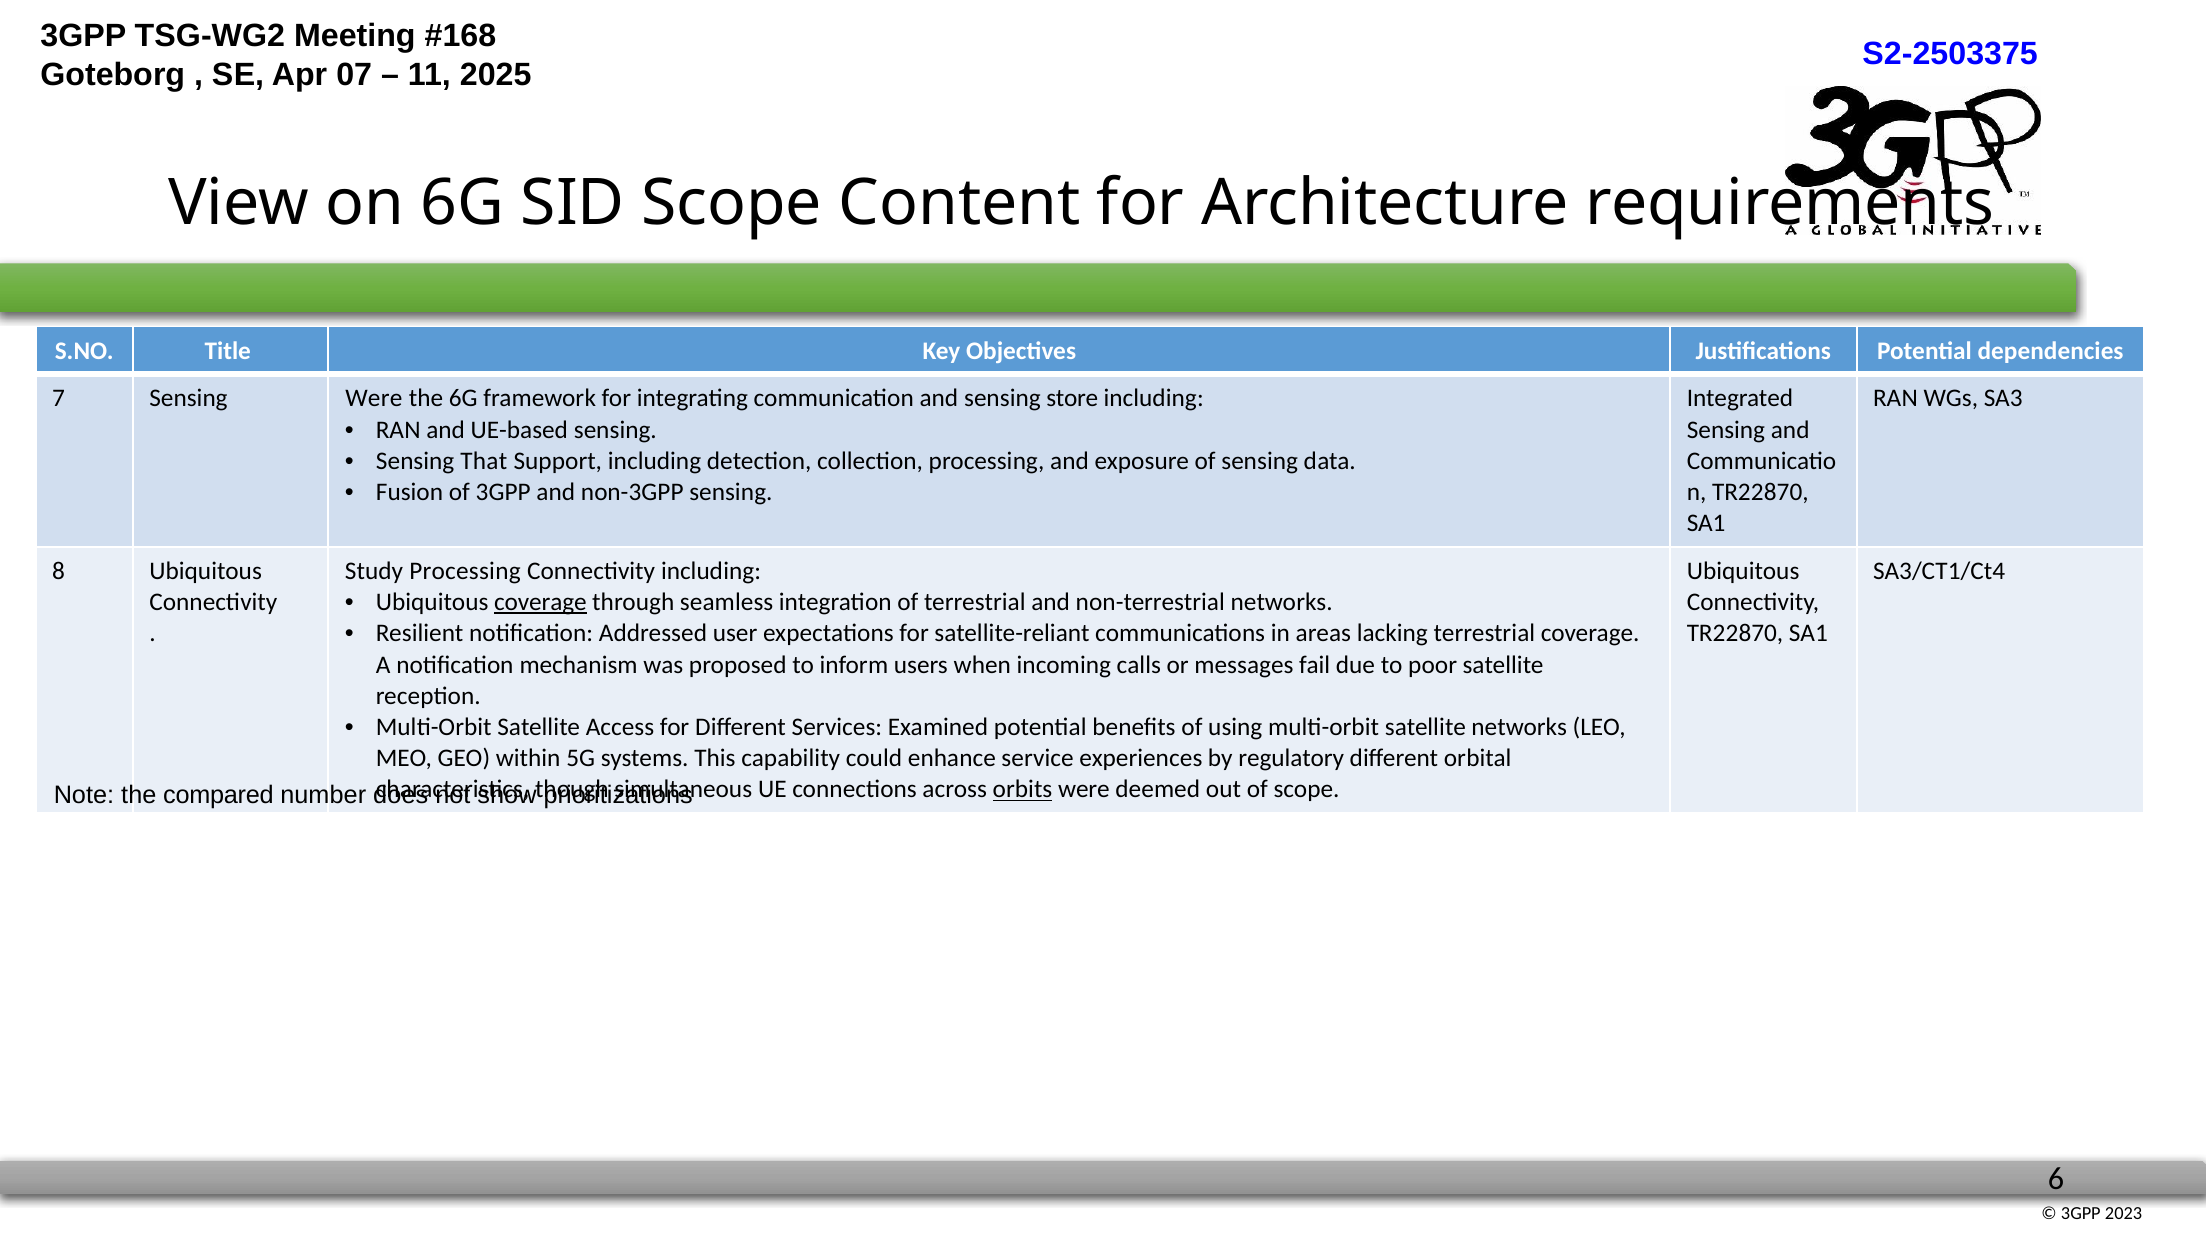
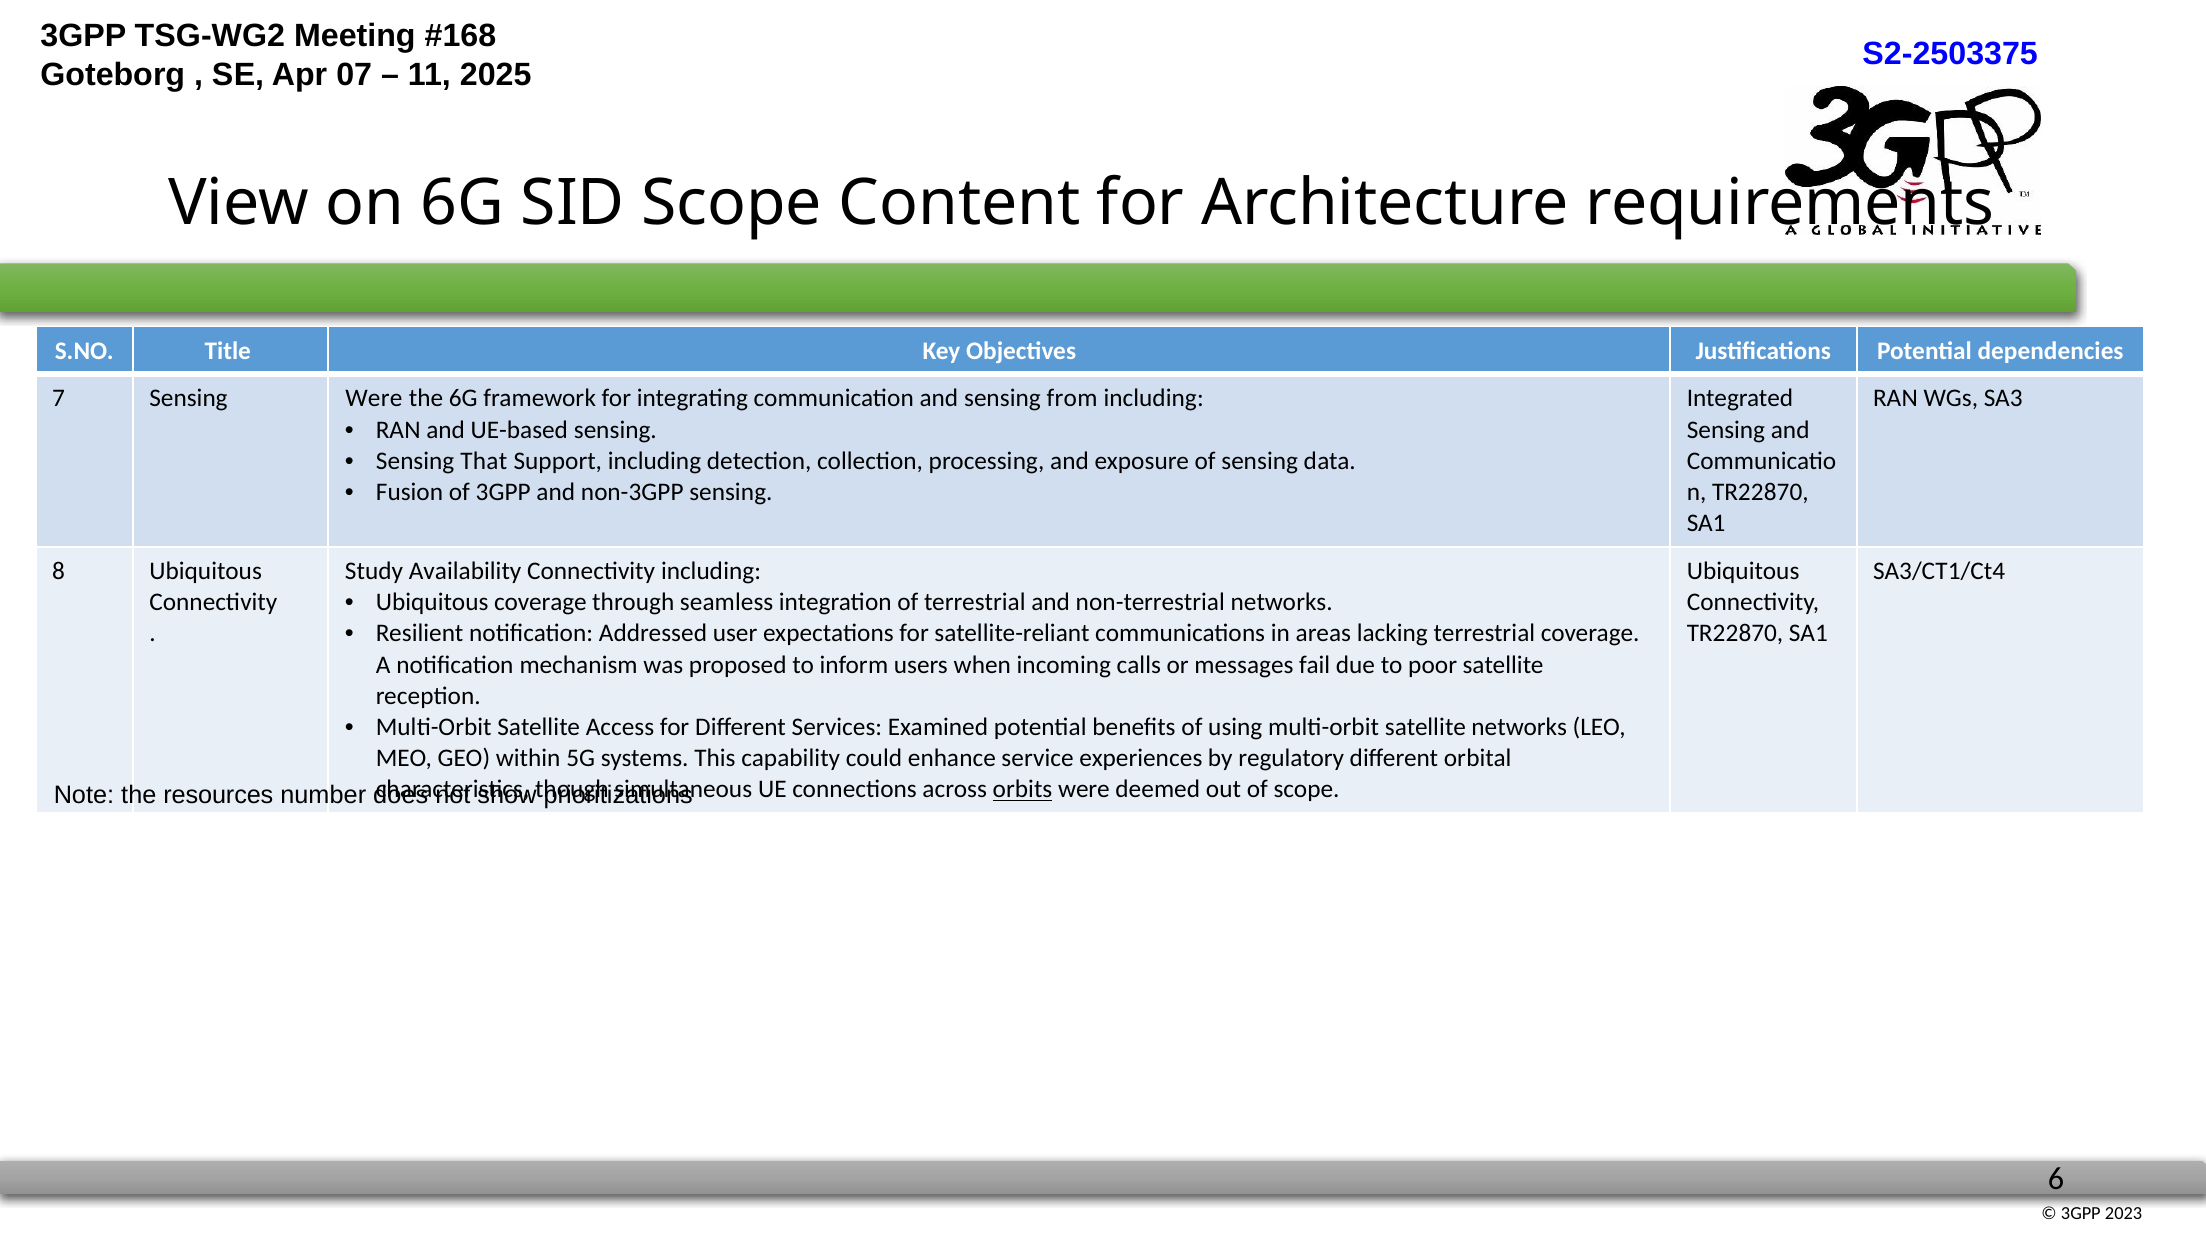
store: store -> from (1072, 399)
Study Processing: Processing -> Availability (465, 571)
coverage underline: present -> none (540, 602)
compared: compared -> resources (218, 795)
